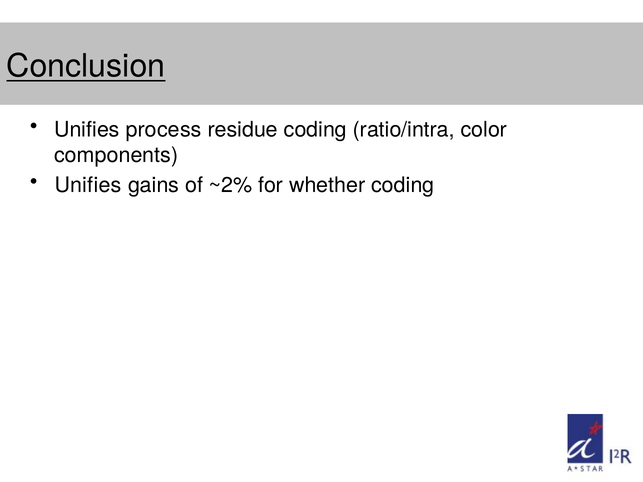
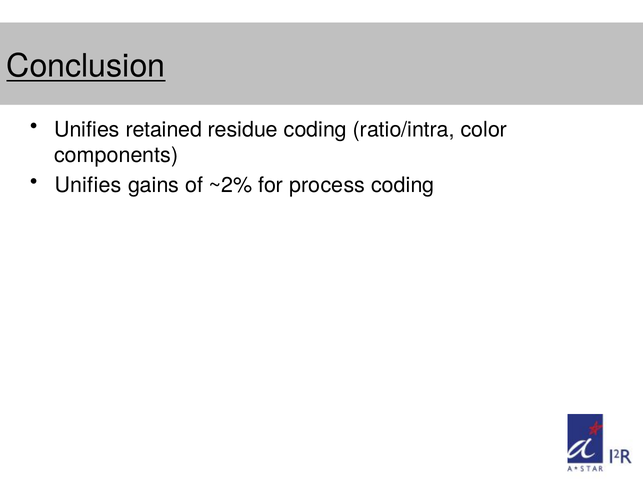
process: process -> retained (164, 130)
whether: whether -> process (327, 185)
